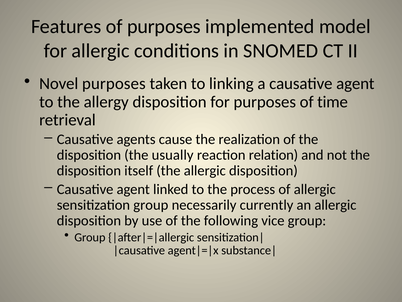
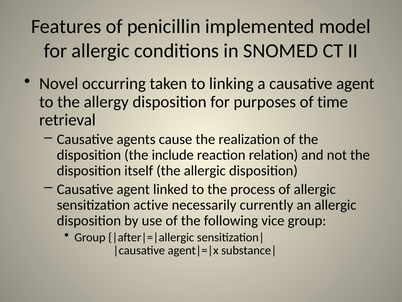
of purposes: purposes -> penicillin (164, 27)
Novel purposes: purposes -> occurring (114, 84)
usually: usually -> include (173, 155)
sensitization group: group -> active (151, 205)
